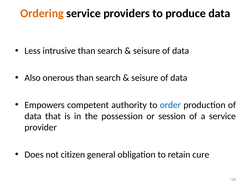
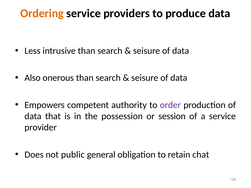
order colour: blue -> purple (170, 105)
citizen: citizen -> public (73, 155)
cure: cure -> chat (201, 155)
